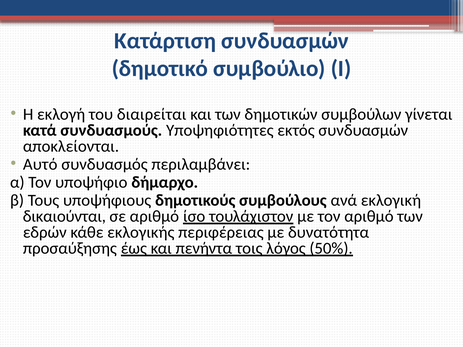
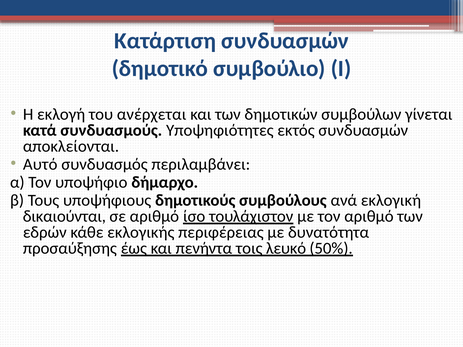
διαιρείται: διαιρείται -> ανέρχεται (152, 114)
λόγος: λόγος -> λευκό (286, 248)
